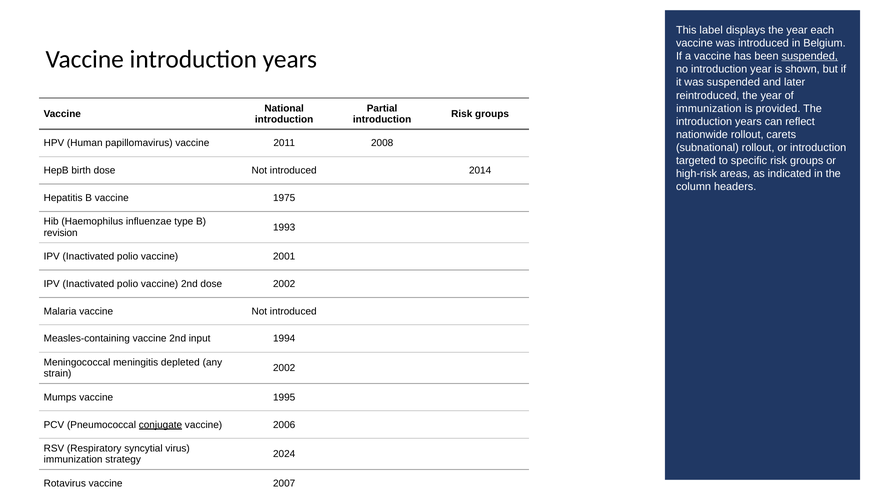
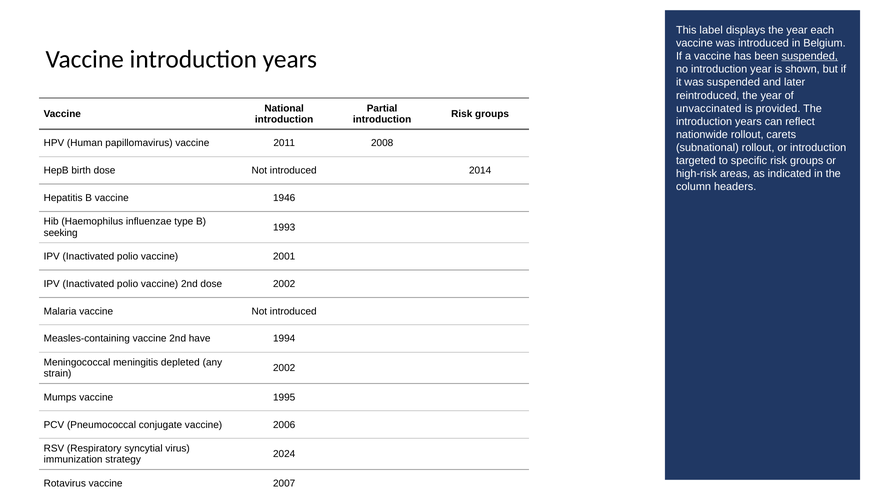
immunization: immunization -> unvaccinated (709, 108)
1975: 1975 -> 1946 (284, 198)
revision: revision -> seeking (61, 233)
input: input -> have (200, 339)
conjugate underline: present -> none (160, 425)
